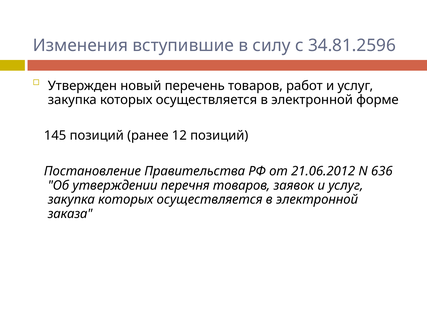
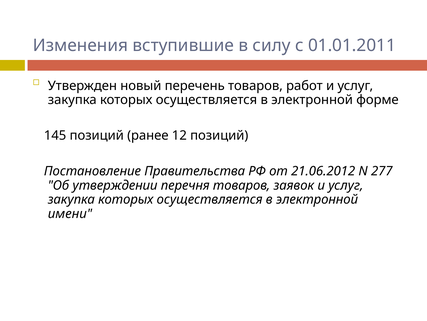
34.81.2596: 34.81.2596 -> 01.01.2011 (352, 45)
636: 636 -> 277 (382, 171)
заказа: заказа -> имени (70, 213)
